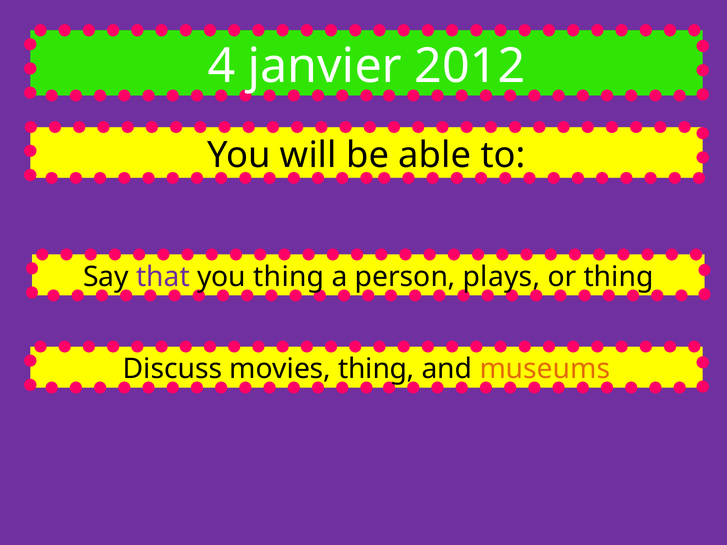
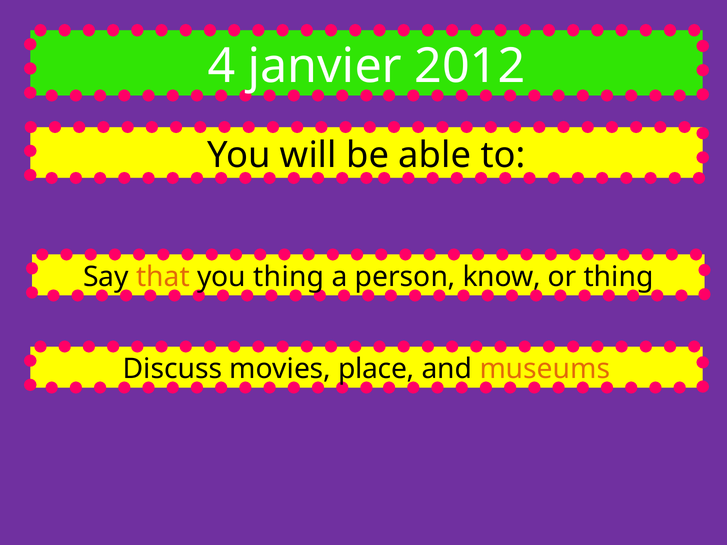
that colour: purple -> orange (163, 277)
plays: plays -> know (502, 277)
movies thing: thing -> place (376, 369)
